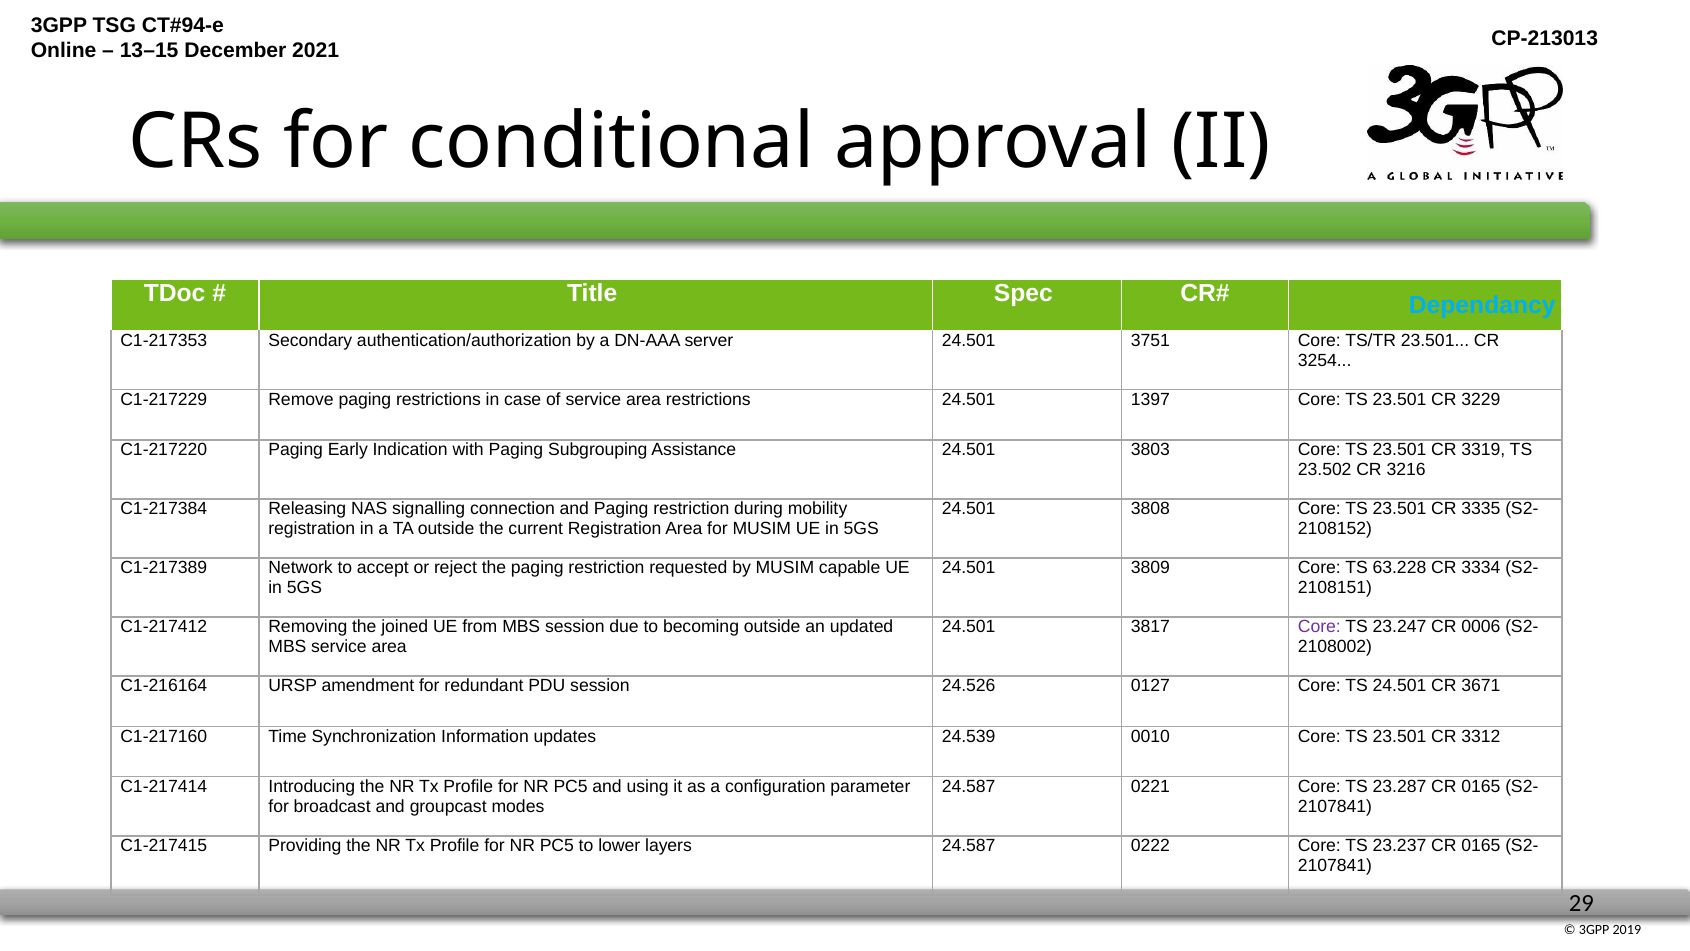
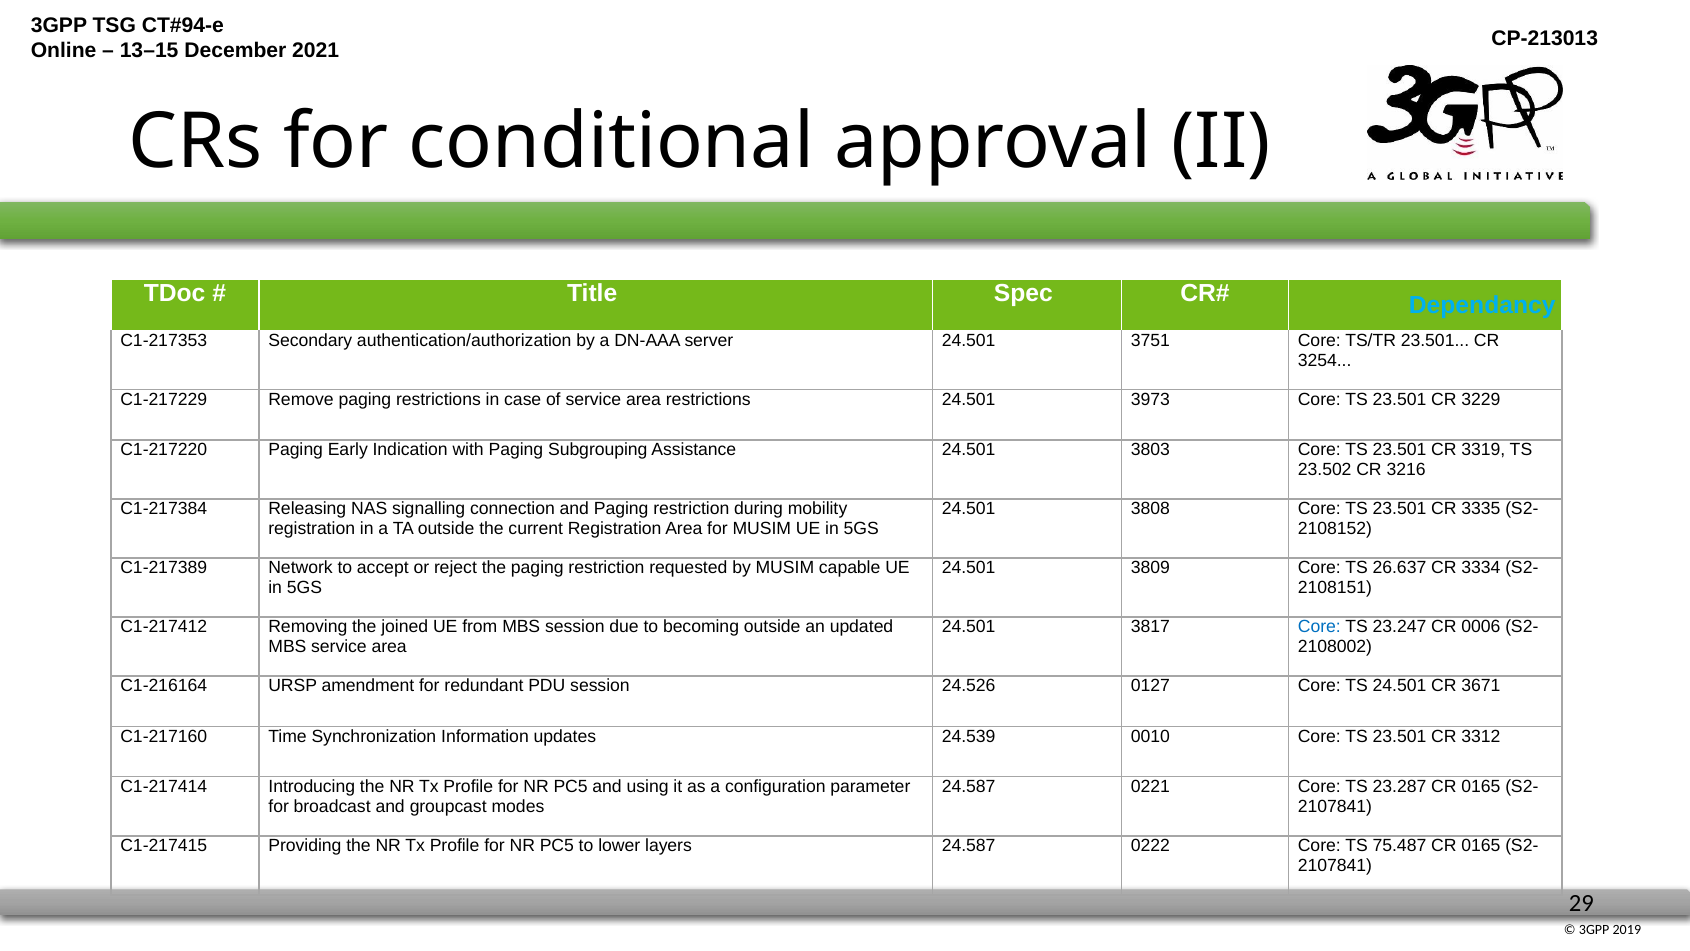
1397: 1397 -> 3973 (1150, 399)
63.228: 63.228 -> 26.637 (1399, 568)
Core colour: purple -> blue (1319, 627)
23.237: 23.237 -> 75.487 (1399, 846)
